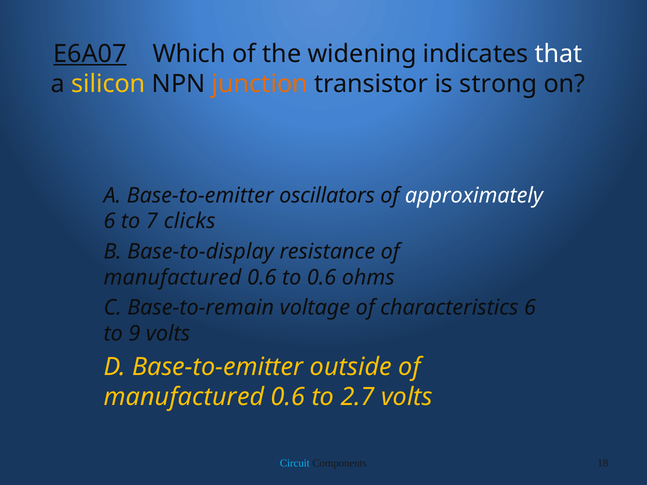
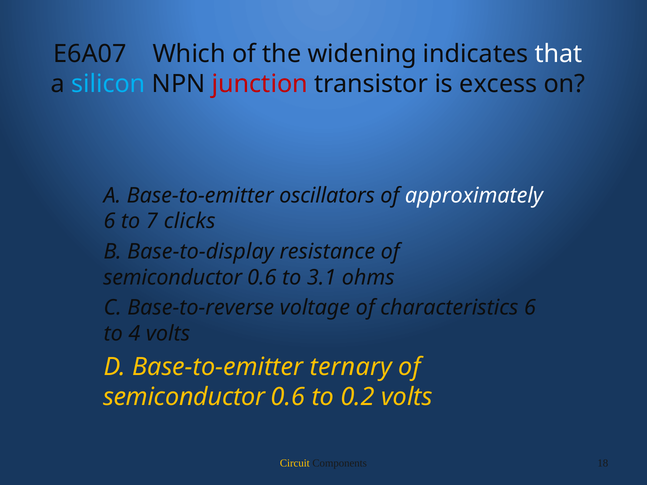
E6A07 underline: present -> none (90, 54)
silicon colour: yellow -> light blue (108, 84)
junction colour: orange -> red (260, 84)
strong: strong -> excess (498, 84)
manufactured: manufactured -> semiconductor (173, 278)
to 0.6: 0.6 -> 3.1 (322, 278)
Base-to-remain: Base-to-remain -> Base-to-reverse (201, 308)
9: 9 -> 4 (134, 334)
outside: outside -> ternary (351, 367)
manufactured: manufactured -> semiconductor (184, 397)
2.7: 2.7 -> 0.2 (358, 397)
Circuit colour: light blue -> yellow (295, 463)
